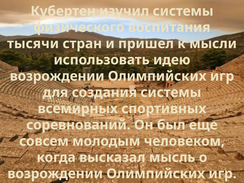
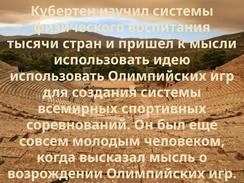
возрождении: возрождении -> использовать (57, 76)
